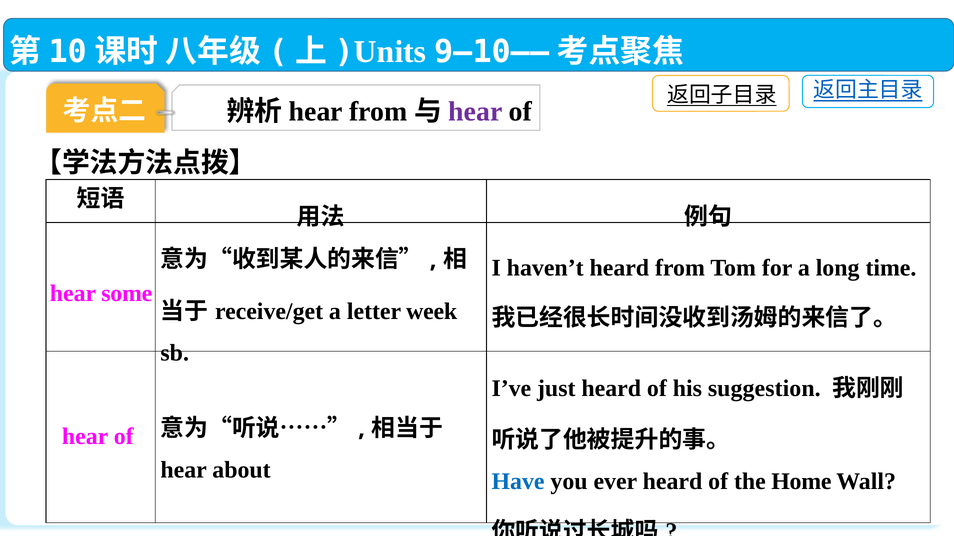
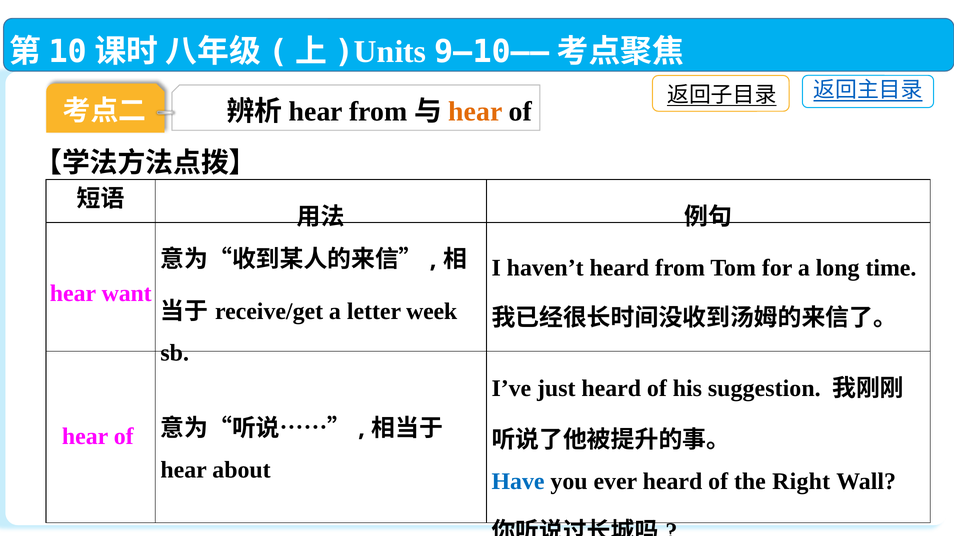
hear colour: purple -> orange (475, 112)
some: some -> want (127, 294)
Home: Home -> Right (801, 482)
